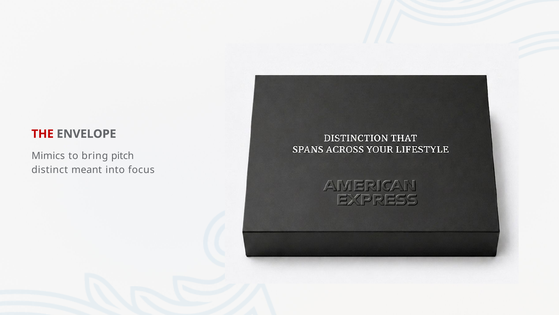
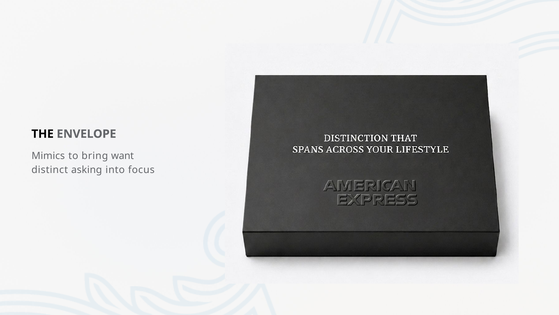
THE colour: red -> black (43, 134)
pitch: pitch -> want (123, 156)
meant: meant -> asking (87, 169)
